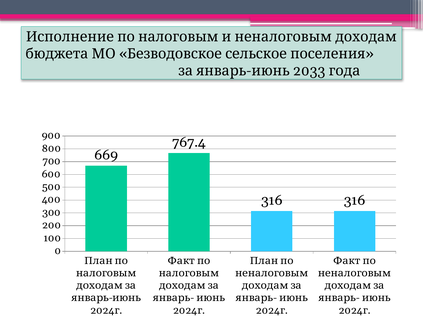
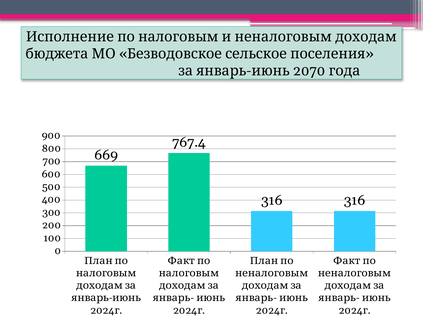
2033: 2033 -> 2070 (309, 71)
